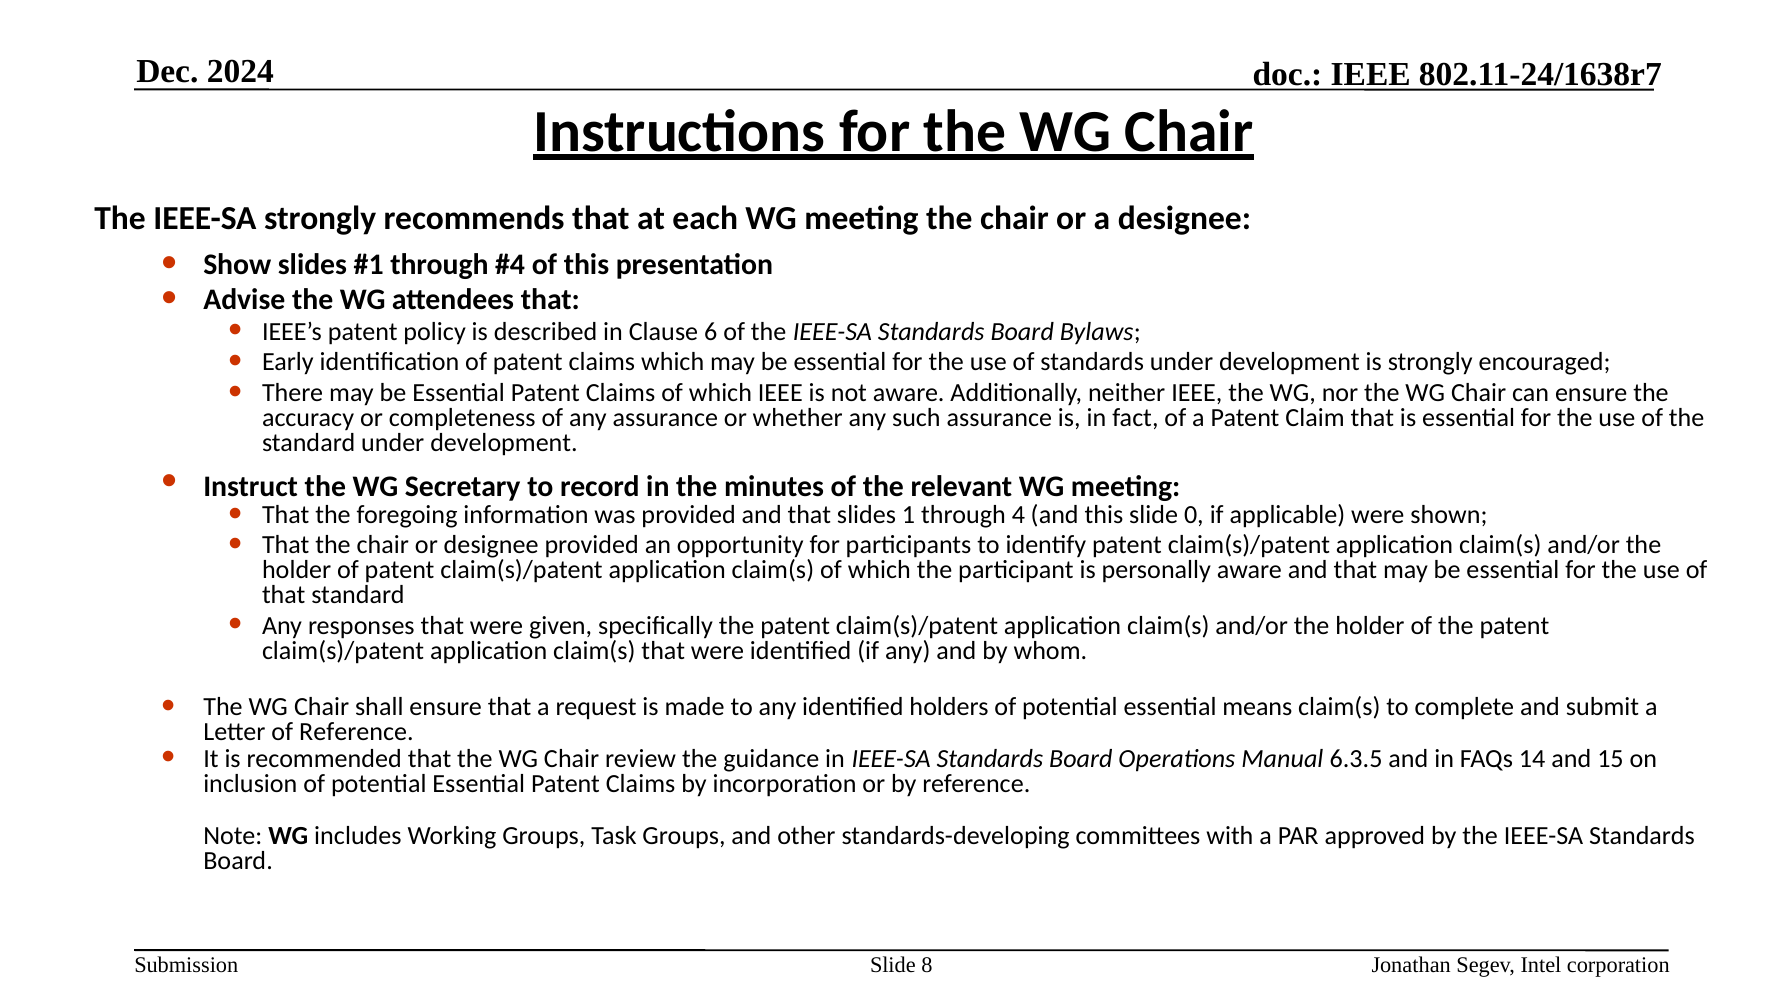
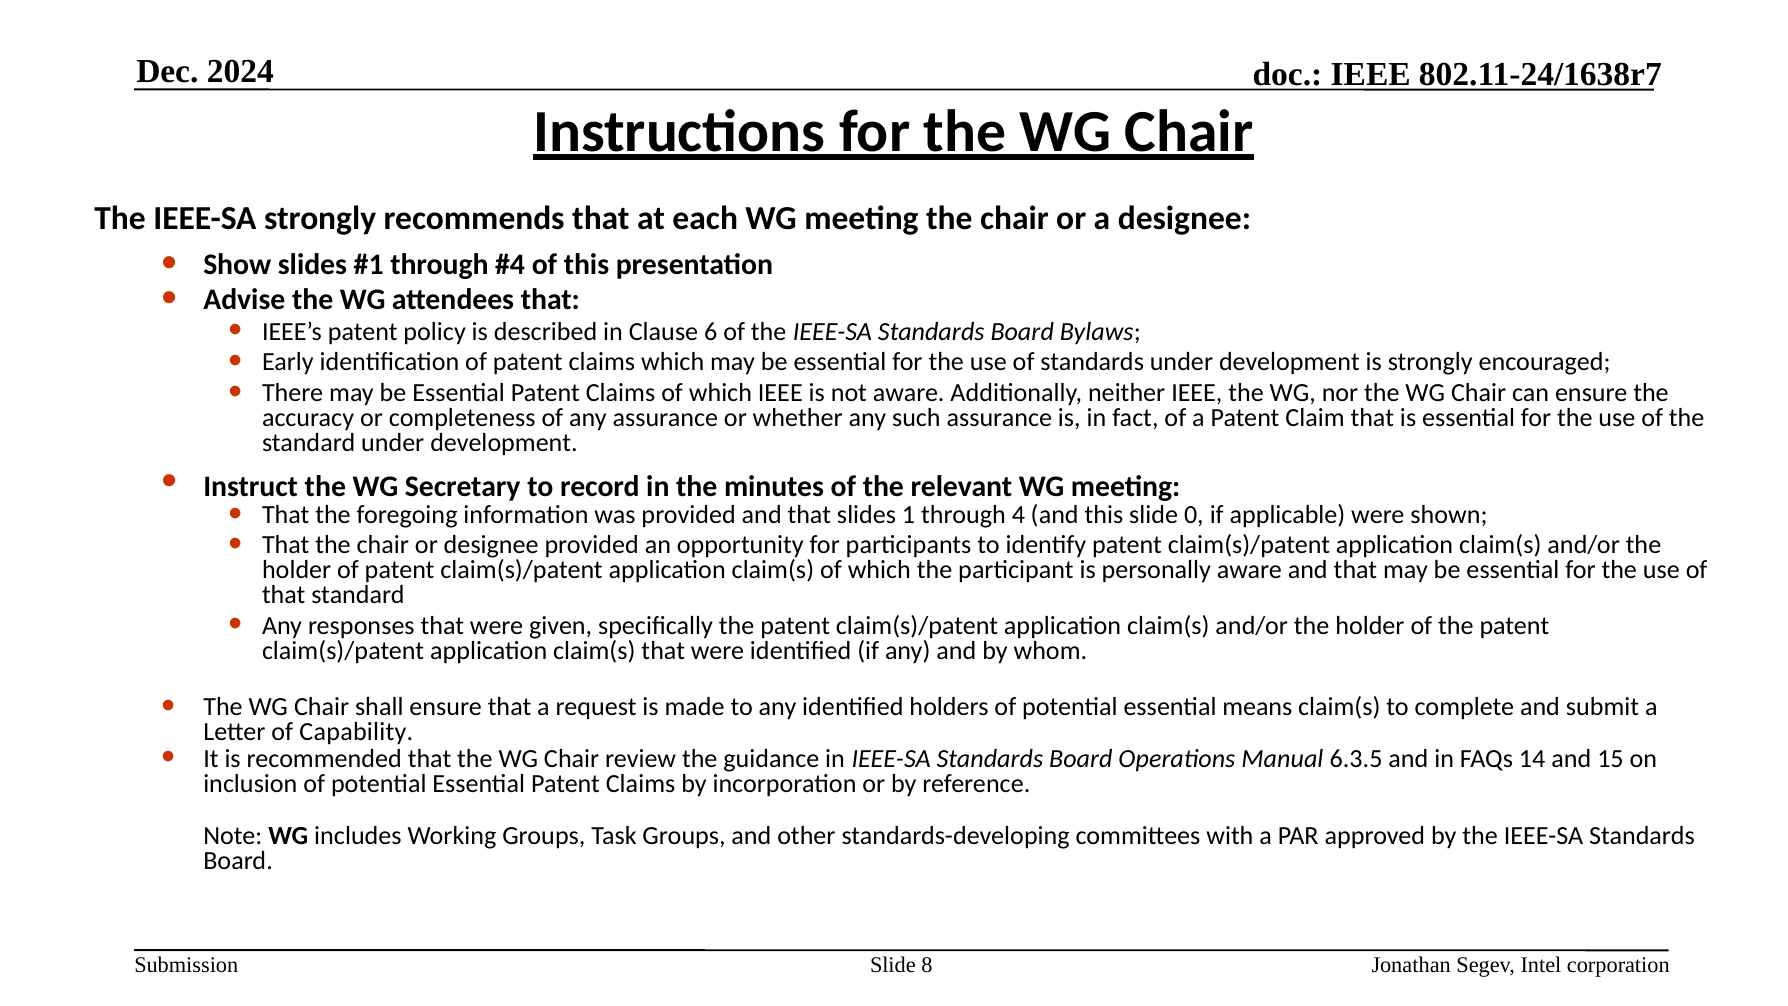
of Reference: Reference -> Capability (356, 732)
